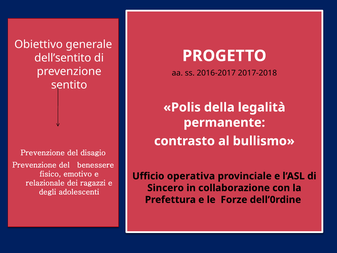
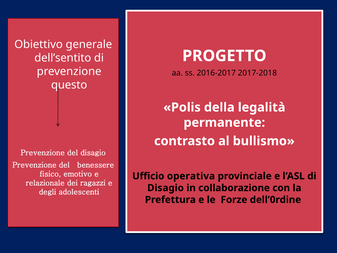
sentito: sentito -> questo (69, 85)
Sincero: Sincero -> Disagio (166, 188)
